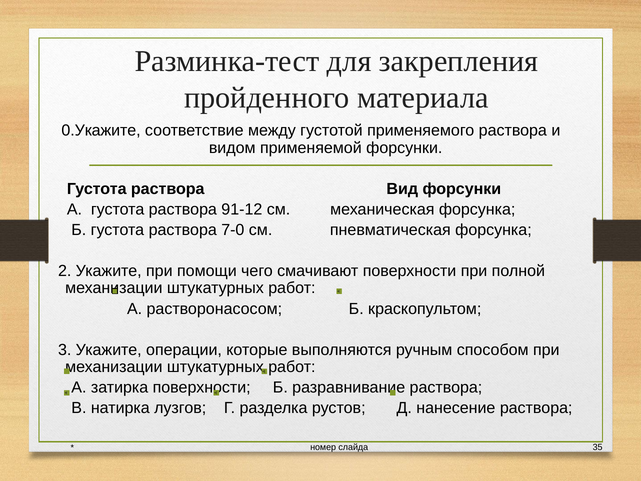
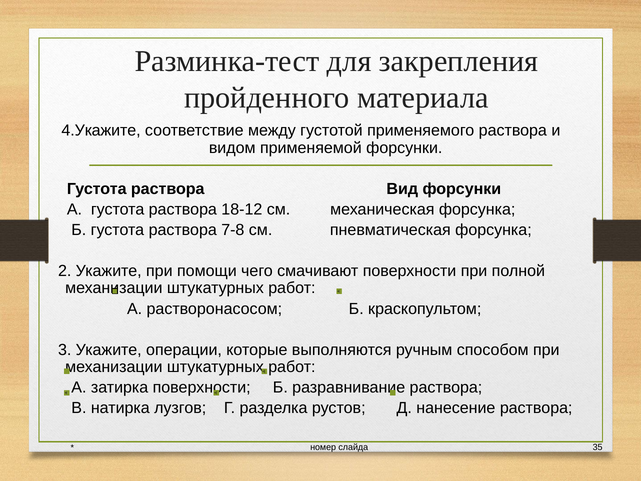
0.Укажите: 0.Укажите -> 4.Укажите (101, 130)
91-12: 91-12 -> 18-12 (242, 209)
7-0: 7-0 -> 7-8 (233, 230)
